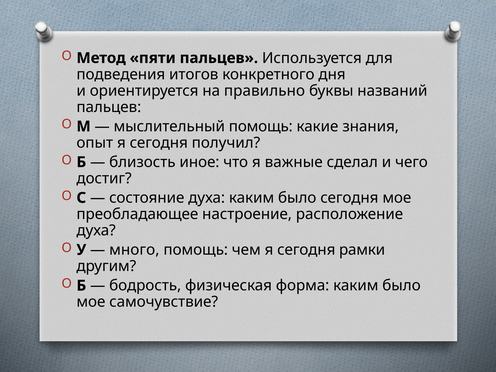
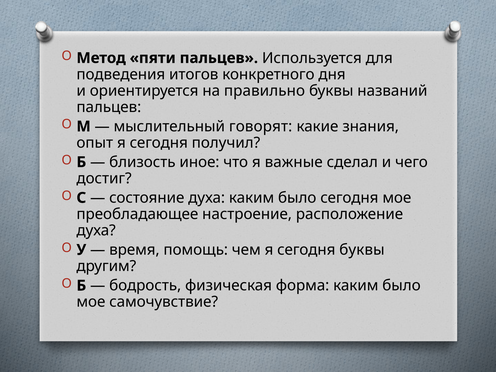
мыслительный помощь: помощь -> говорят (261, 126)
много: много -> время (134, 250)
сегодня рамки: рамки -> буквы (362, 250)
